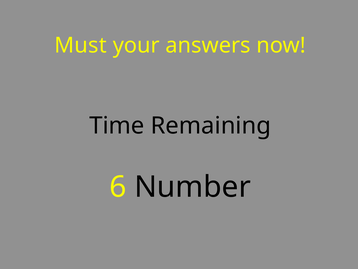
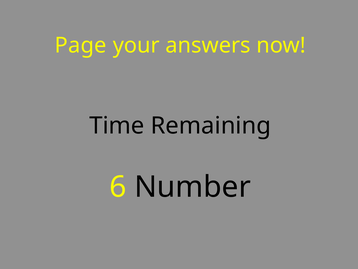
Must: Must -> Page (81, 45)
